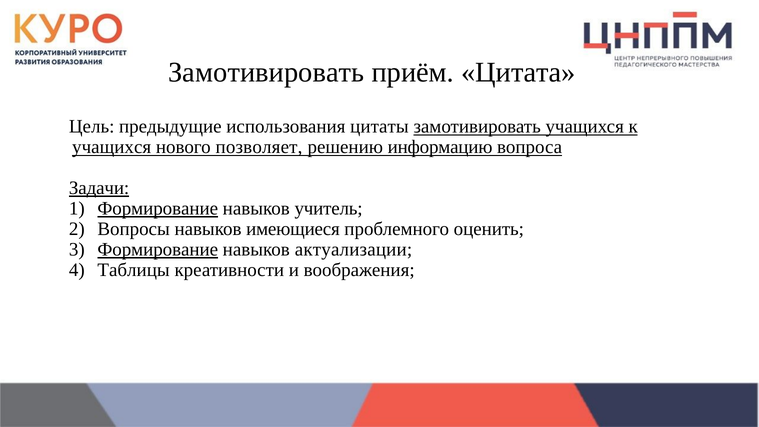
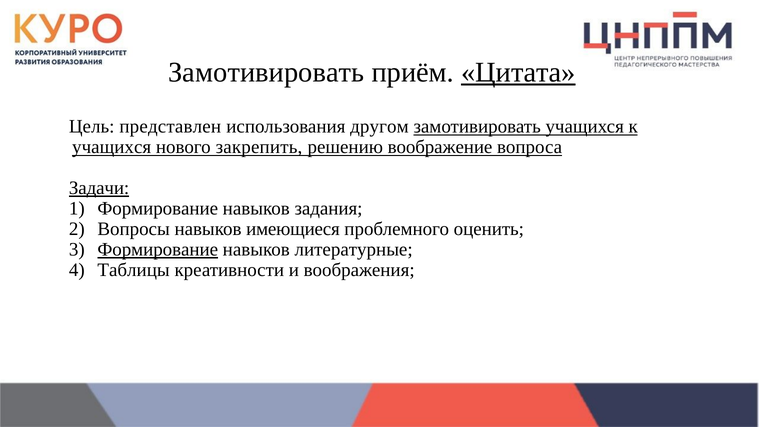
Цитата underline: none -> present (518, 72)
предыдущие: предыдущие -> представлен (170, 127)
цитаты: цитаты -> другом (379, 127)
позволяет: позволяет -> закрепить (259, 147)
информацию: информацию -> воображение (440, 147)
Формирование underline: present -> none (158, 209)
учитель: учитель -> задания (328, 209)
актуализации: актуализации -> литературные (354, 250)
